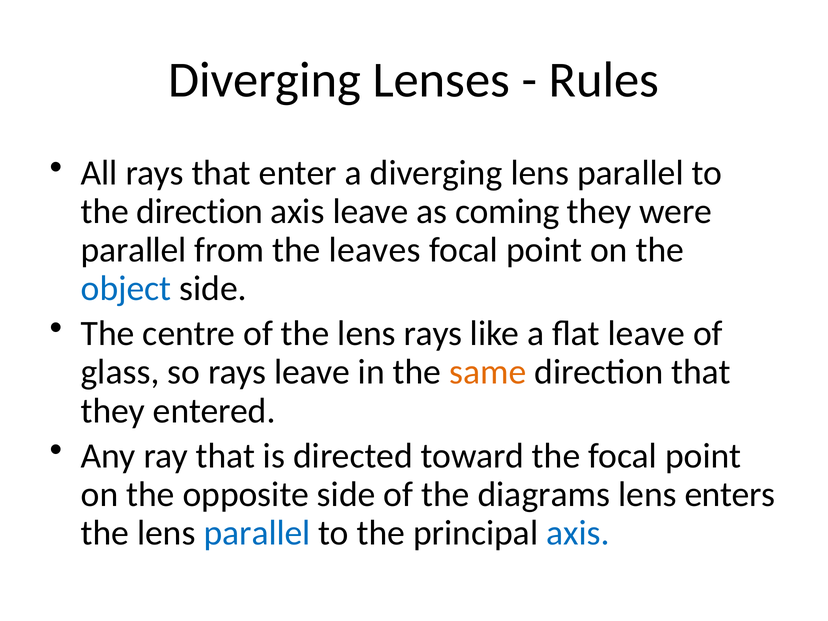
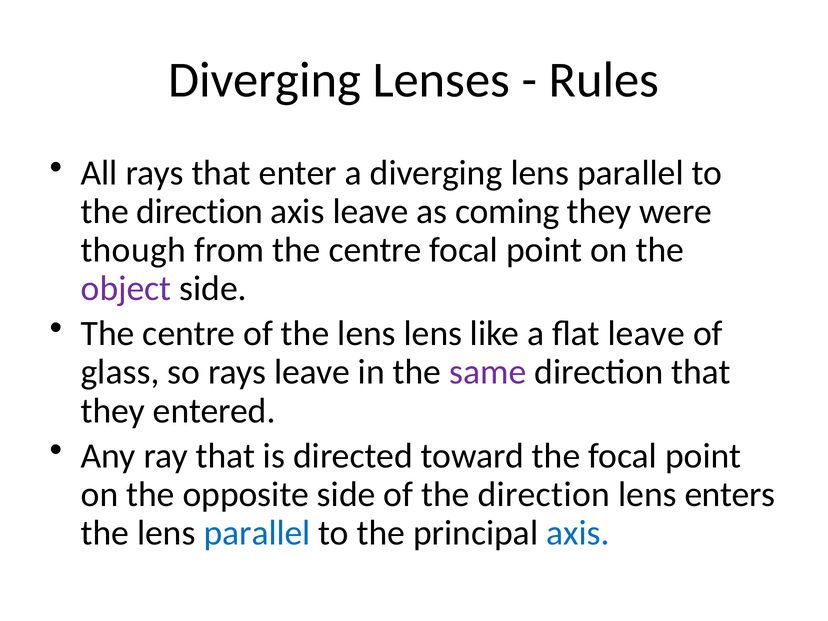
parallel: parallel -> though (133, 250)
from the leaves: leaves -> centre (375, 250)
object colour: blue -> purple (126, 289)
lens rays: rays -> lens (433, 334)
same colour: orange -> purple (488, 372)
of the diagrams: diagrams -> direction (544, 494)
